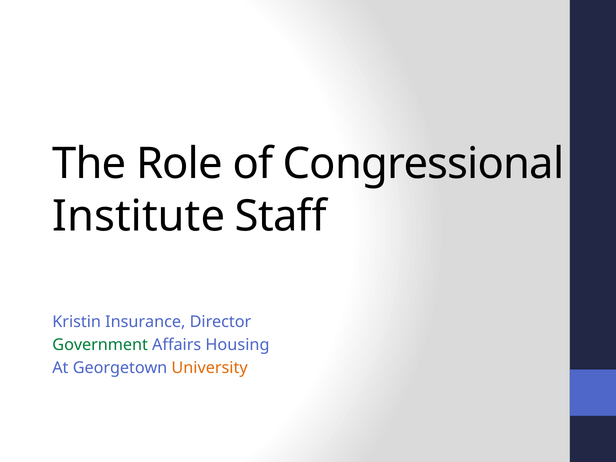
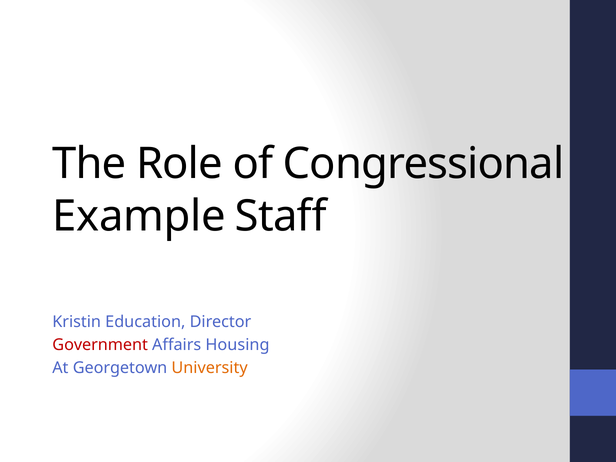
Institute: Institute -> Example (139, 216)
Insurance: Insurance -> Education (145, 322)
Government colour: green -> red (100, 345)
